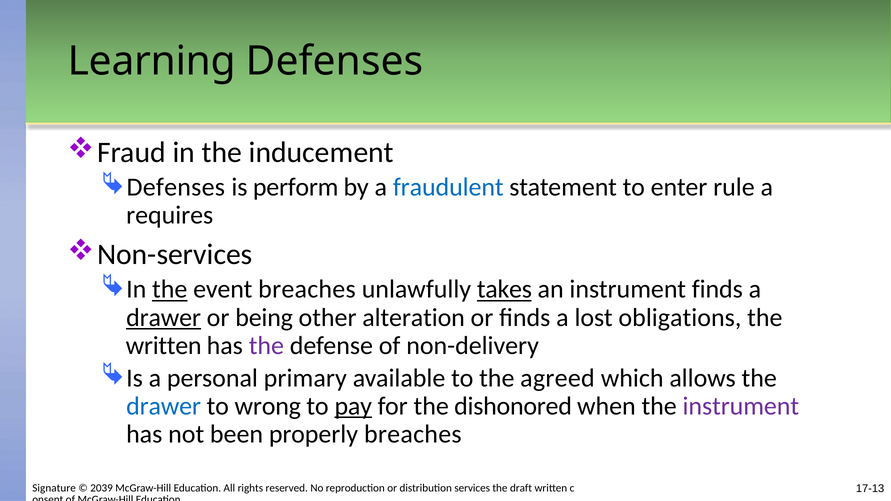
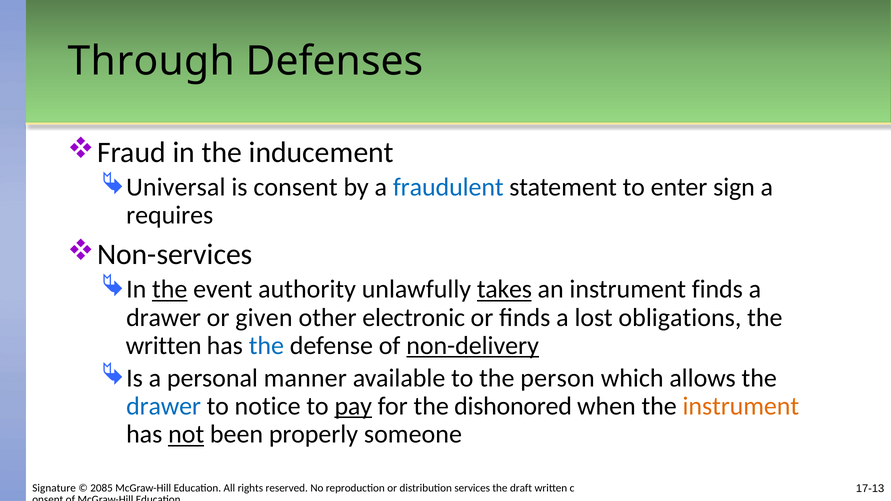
Learning: Learning -> Through (152, 62)
Defenses: Defenses -> Universal (176, 187)
perform: perform -> consent (296, 187)
rule: rule -> sign (734, 187)
event breaches: breaches -> authority (307, 290)
drawer underline: present -> none (164, 318)
being: being -> given (264, 318)
alteration: alteration -> electronic (414, 318)
the colour: purple -> blue (266, 346)
non-delivery underline: none -> present (473, 346)
primary: primary -> manner (305, 378)
agreed: agreed -> person (557, 378)
wrong: wrong -> notice (268, 406)
instrument colour: purple -> orange (741, 406)
not underline: none -> present (186, 435)
properly breaches: breaches -> someone (413, 435)
2039: 2039 -> 2085 (102, 488)
